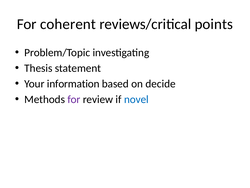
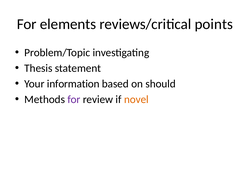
coherent: coherent -> elements (68, 24)
decide: decide -> should (161, 84)
novel colour: blue -> orange (136, 99)
